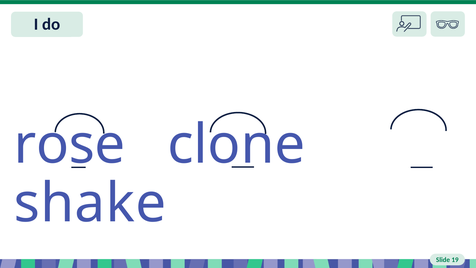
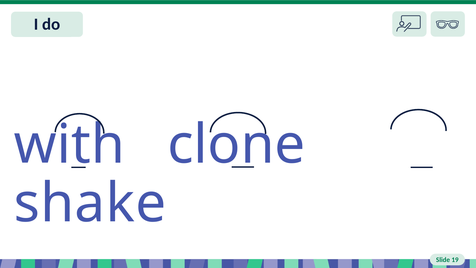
rose: rose -> with (69, 145)
